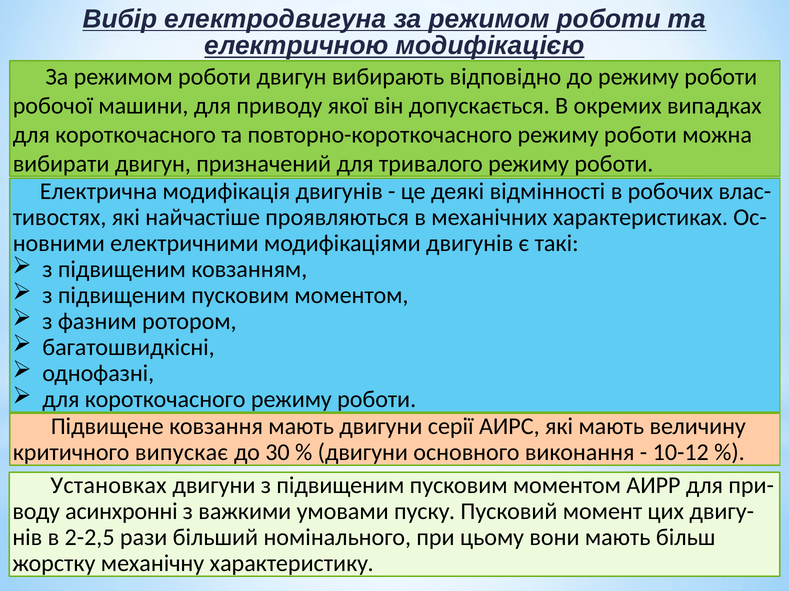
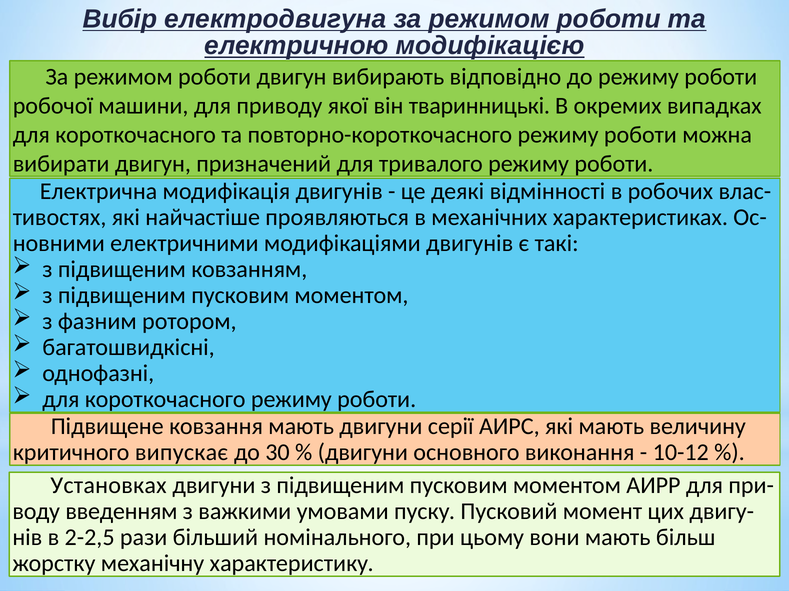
допускається: допускається -> тваринницькі (479, 106)
асинхронні: асинхронні -> введенням (121, 512)
